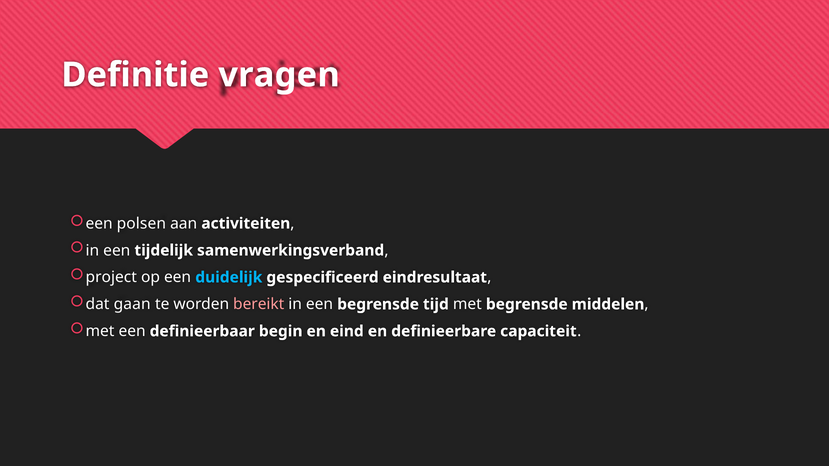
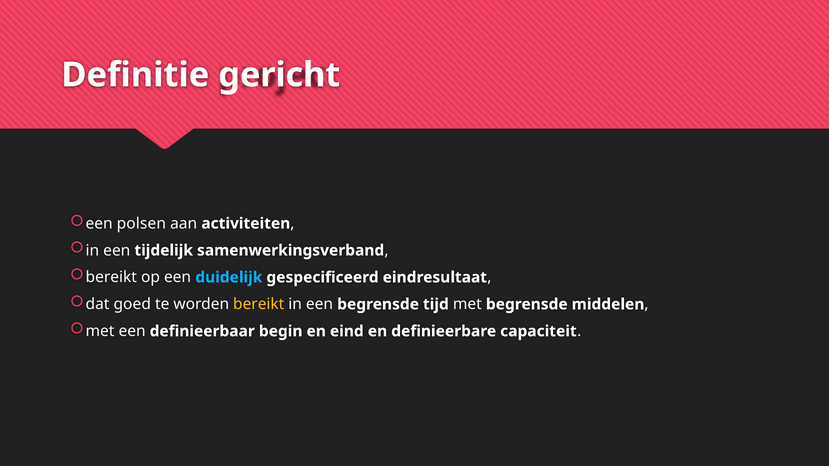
vragen: vragen -> gericht (279, 75)
project: project -> bereikt (111, 278)
gaan: gaan -> goed (132, 304)
bereikt colour: pink -> yellow (259, 304)
